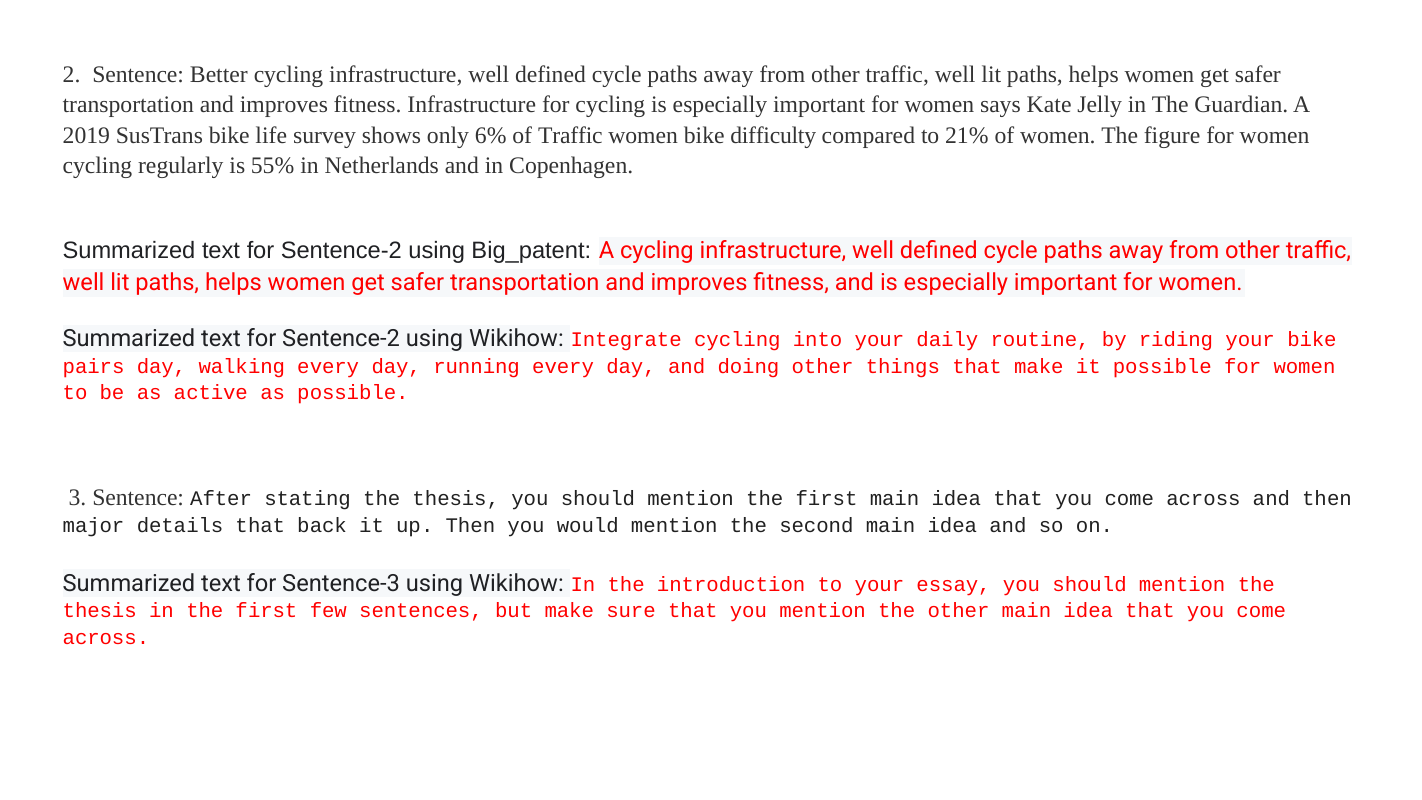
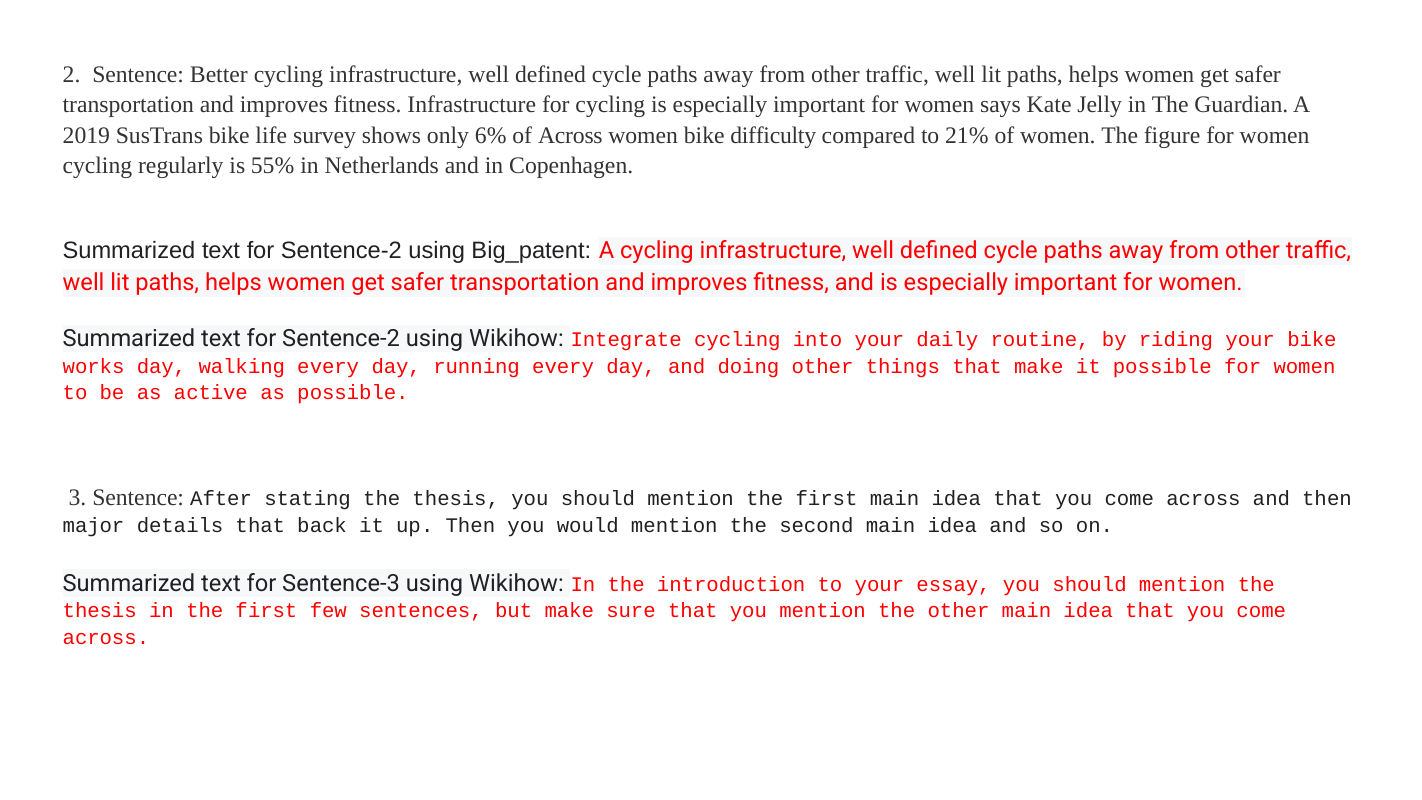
of Traffic: Traffic -> Across (570, 135)
pairs: pairs -> works (94, 366)
